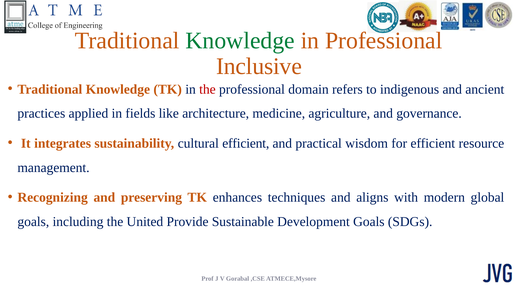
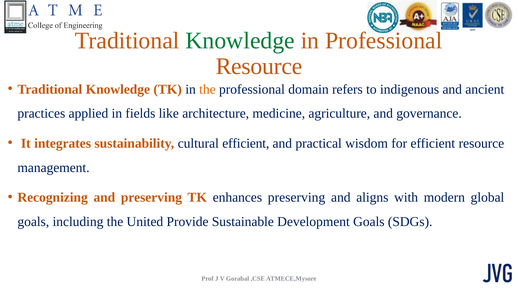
Inclusive: Inclusive -> Resource (259, 66)
the colour: red -> orange (207, 89)
enhances techniques: techniques -> preserving (297, 197)
